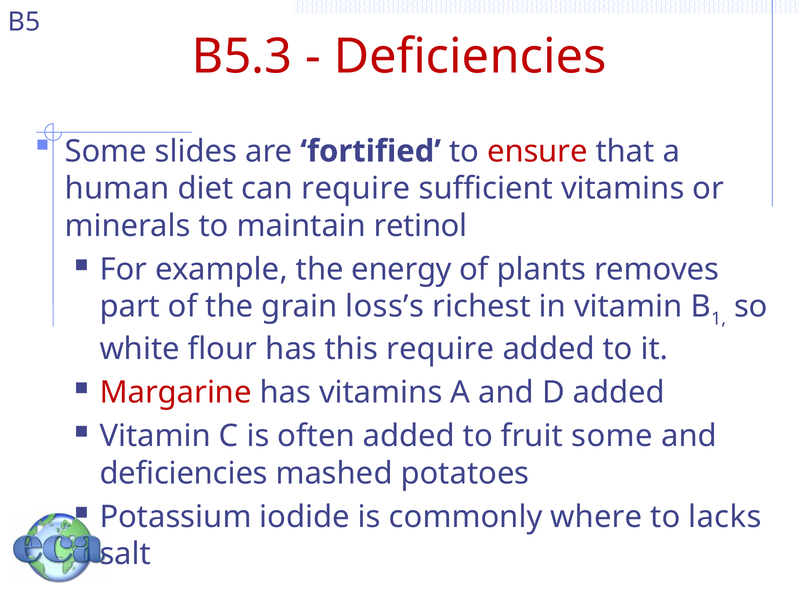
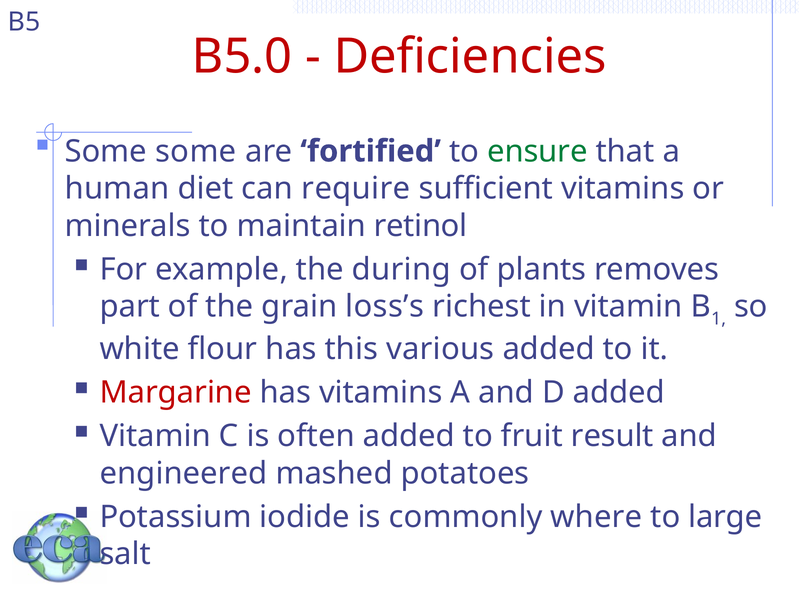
B5.3: B5.3 -> B5.0 (242, 57)
Some slides: slides -> some (196, 151)
ensure colour: red -> green (537, 151)
energy: energy -> during (401, 269)
this require: require -> various (440, 349)
fruit some: some -> result (612, 436)
deficiencies: deficiencies -> engineered (184, 474)
lacks: lacks -> large (725, 517)
